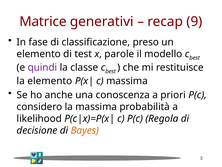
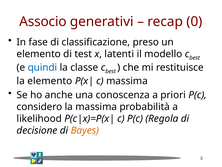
Matrice: Matrice -> Associo (43, 21)
9: 9 -> 0 (194, 21)
parole: parole -> latenti (119, 54)
quindi colour: purple -> blue (42, 67)
